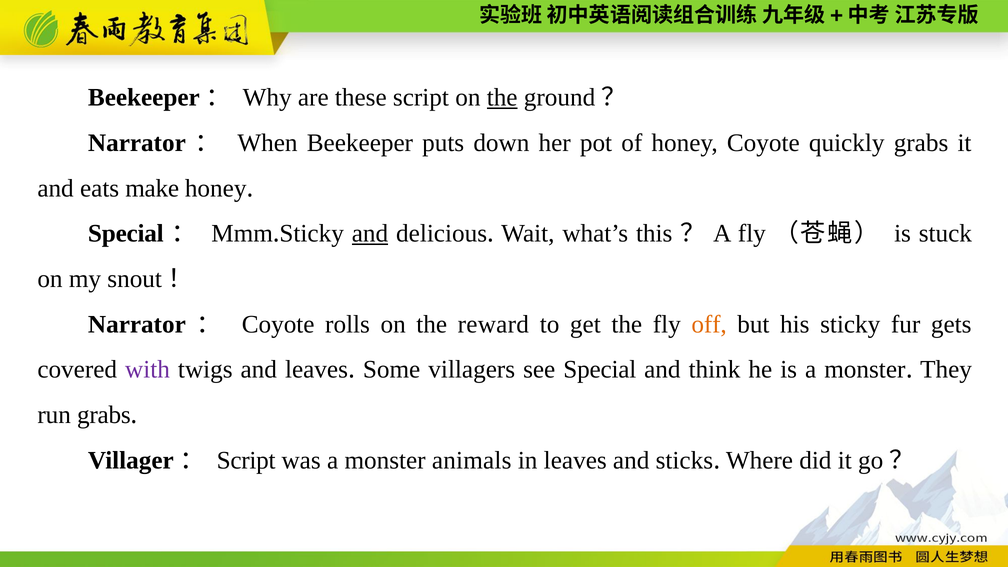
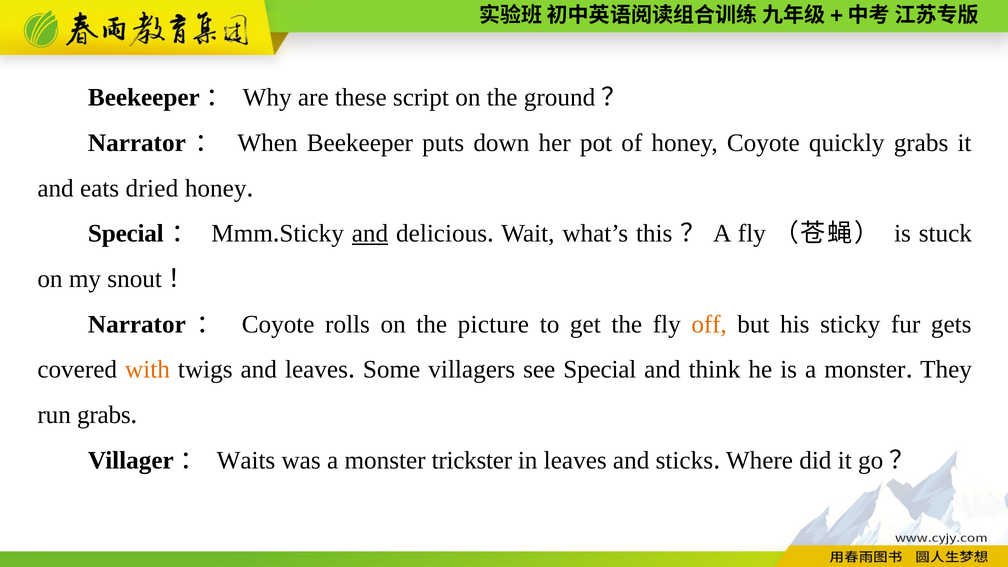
the underline: present -> none (502, 98)
make: make -> dried (152, 188)
reward: reward -> picture (493, 324)
with colour: purple -> orange (147, 370)
Villager： Script: Script -> Waits (246, 460)
animals: animals -> trickster (472, 460)
